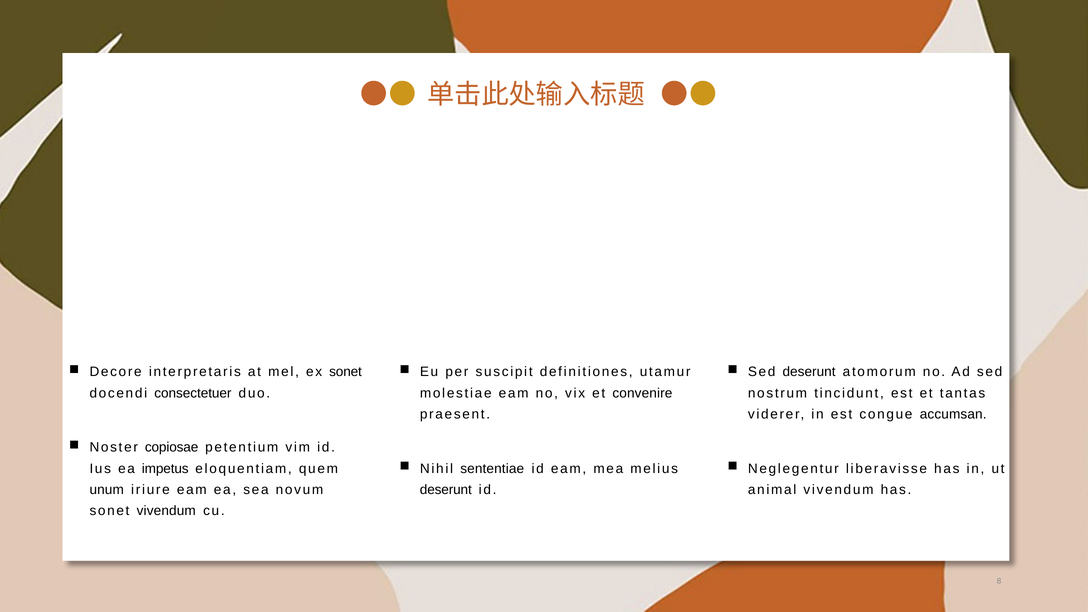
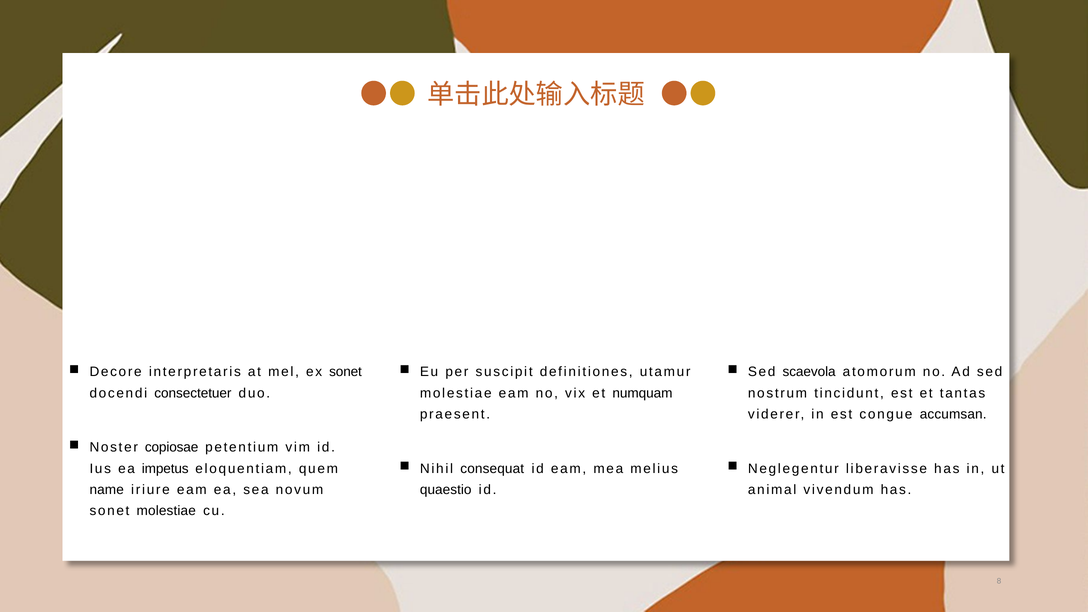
Sed deserunt: deserunt -> scaevola (809, 372)
convenire: convenire -> numquam (642, 393)
sententiae: sententiae -> consequat (492, 469)
unum: unum -> name (107, 490)
deserunt: deserunt -> quaestio (446, 490)
sonet vivendum: vivendum -> molestiae (166, 511)
